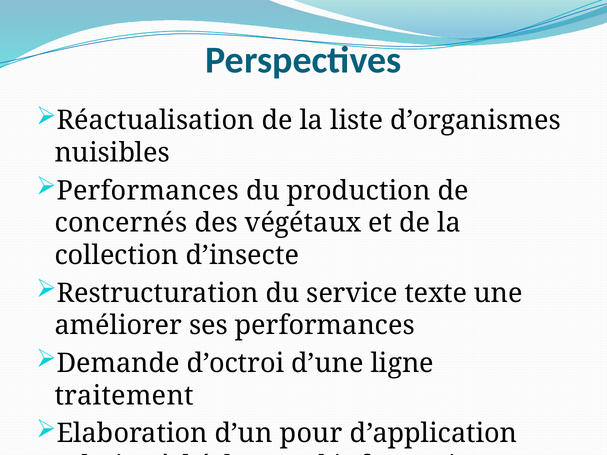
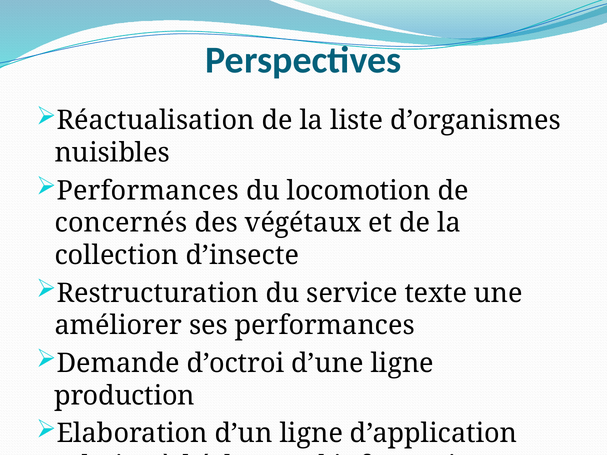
production: production -> locomotion (359, 191)
traitement: traitement -> production (124, 396)
d’un pour: pour -> ligne (311, 434)
